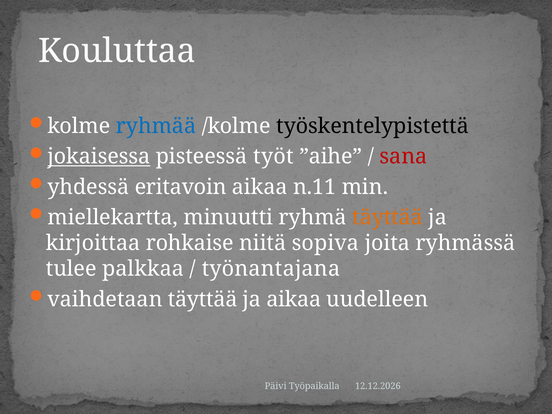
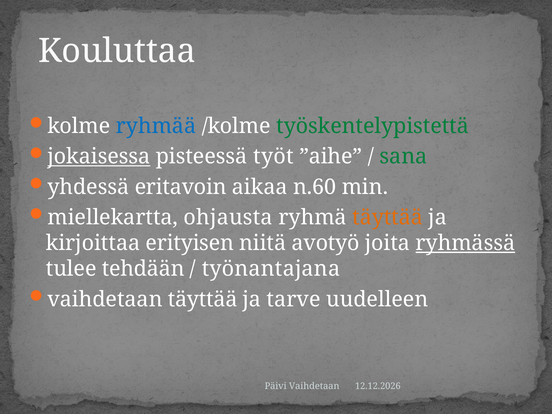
työskentelypistettä colour: black -> green (373, 126)
sana colour: red -> green (403, 157)
n.11: n.11 -> n.60 (315, 187)
minuutti: minuutti -> ohjausta (228, 217)
rohkaise: rohkaise -> erityisen (190, 243)
sopiva: sopiva -> avotyö (326, 243)
ryhmässä underline: none -> present (465, 243)
palkkaa: palkkaa -> tehdään (143, 269)
ja aikaa: aikaa -> tarve (294, 299)
Päivi Työpaikalla: Työpaikalla -> Vaihdetaan (314, 386)
